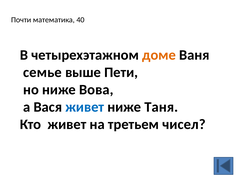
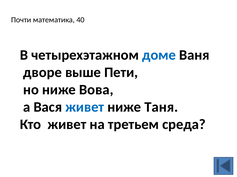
доме colour: orange -> blue (159, 55)
семье: семье -> дворе (42, 73)
чисел: чисел -> среда (184, 125)
